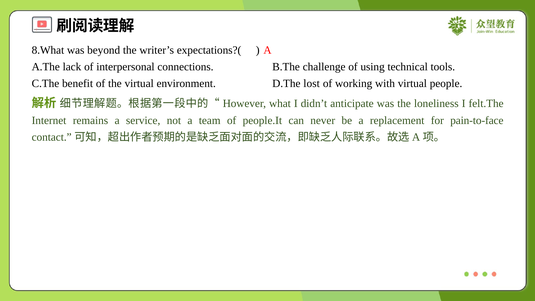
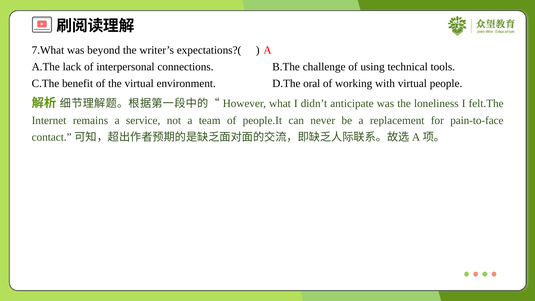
8.What: 8.What -> 7.What (48, 50)
lost: lost -> oral (312, 84)
